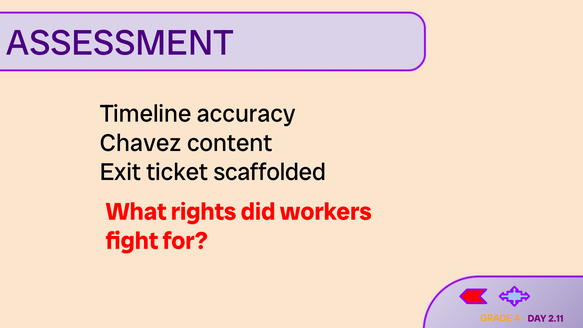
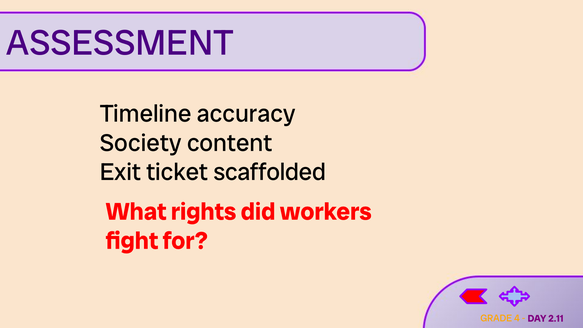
Chavez: Chavez -> Society (141, 143)
